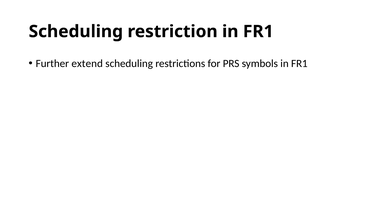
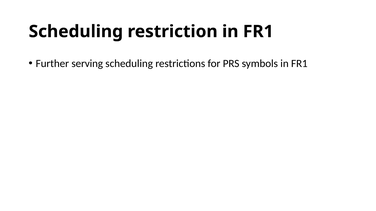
extend: extend -> serving (87, 64)
